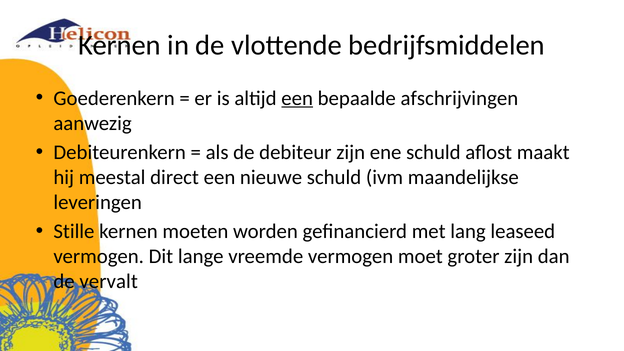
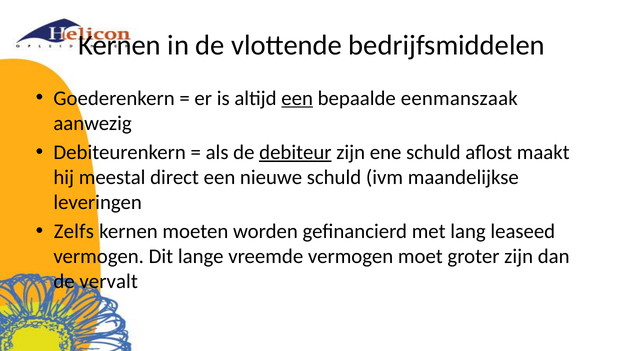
afschrijvingen: afschrijvingen -> eenmanszaak (459, 98)
debiteur underline: none -> present (295, 152)
Stille: Stille -> Zelfs (74, 231)
